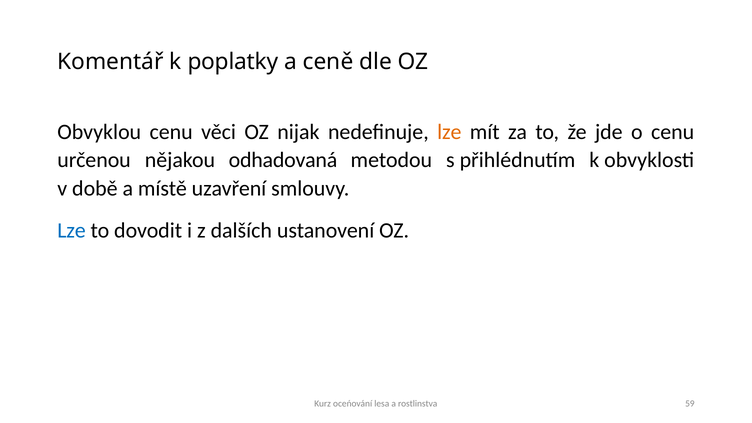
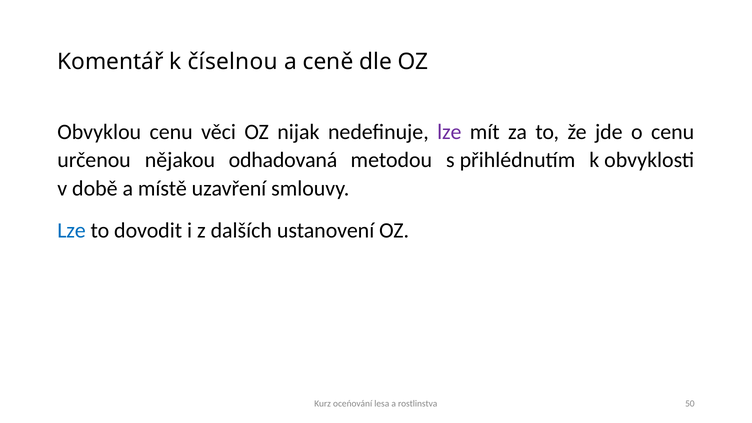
poplatky: poplatky -> číselnou (233, 62)
lze colour: orange -> purple (449, 132)
59: 59 -> 50 (690, 404)
